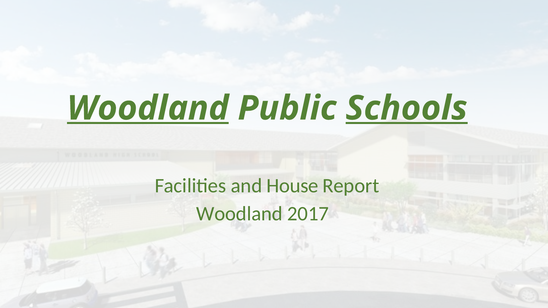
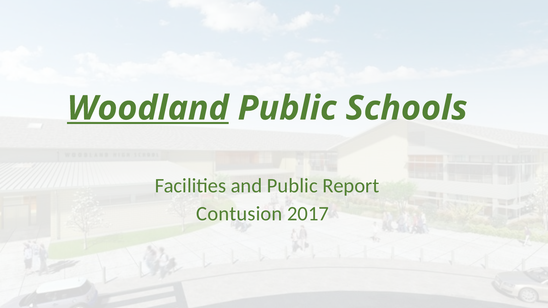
Schools underline: present -> none (407, 108)
and House: House -> Public (292, 186)
Woodland: Woodland -> Contusion (239, 214)
